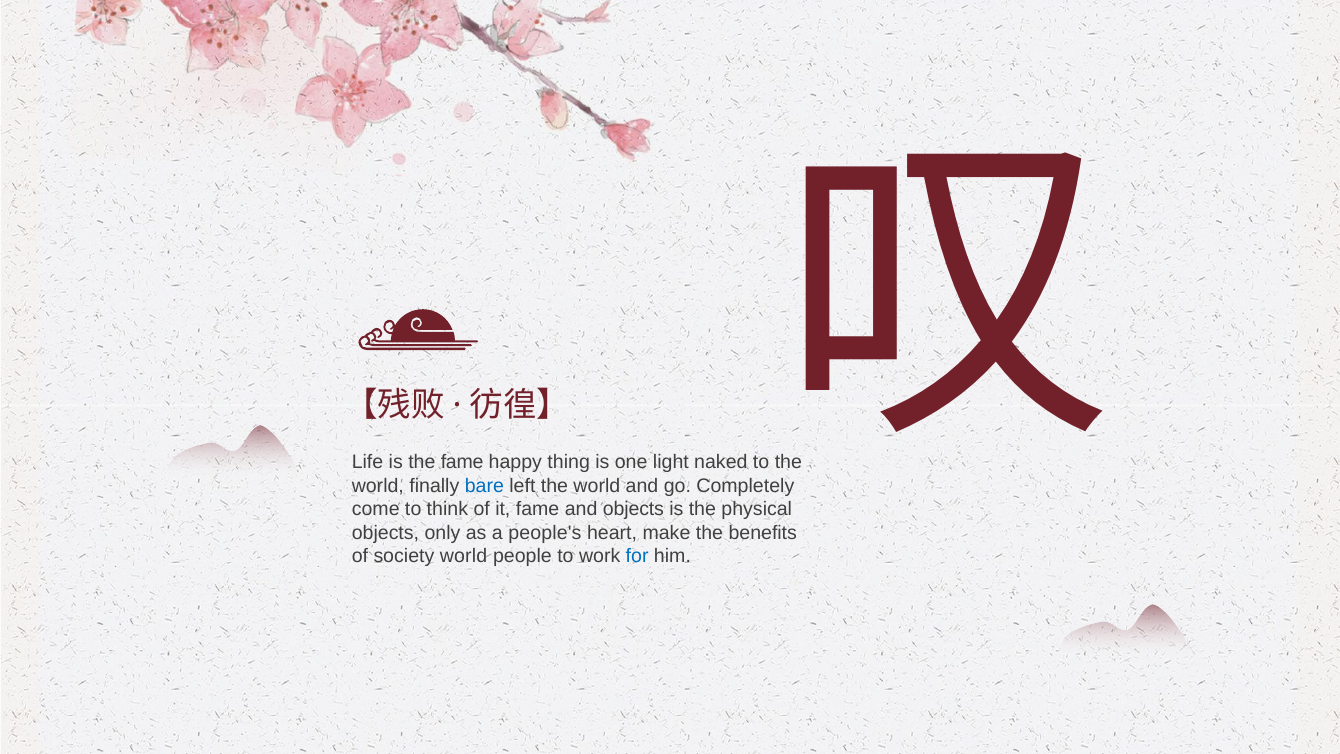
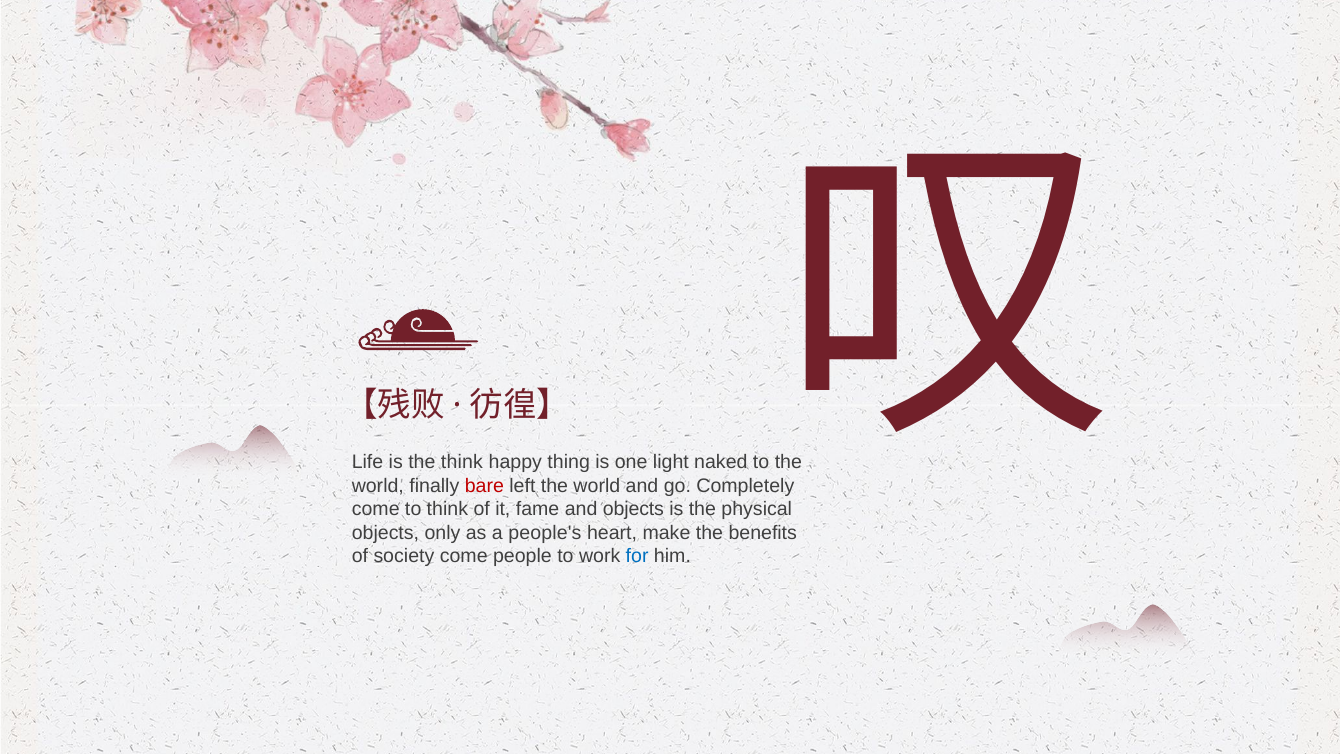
the fame: fame -> think (462, 462)
bare colour: blue -> red (484, 486)
society world: world -> come (464, 556)
